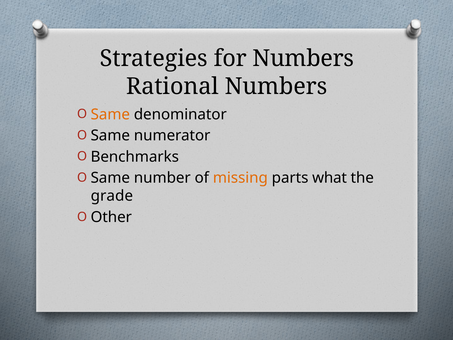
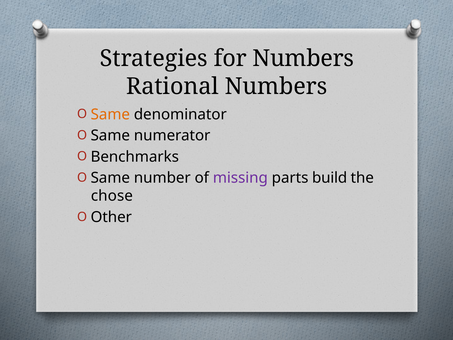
missing colour: orange -> purple (240, 178)
what: what -> build (330, 178)
grade: grade -> chose (112, 196)
